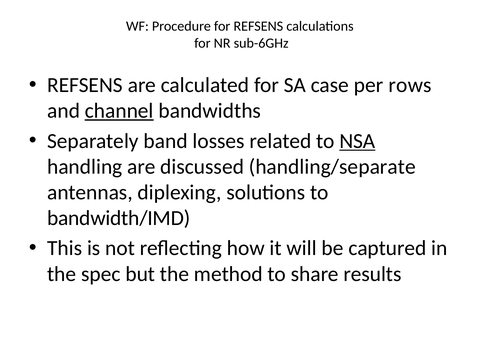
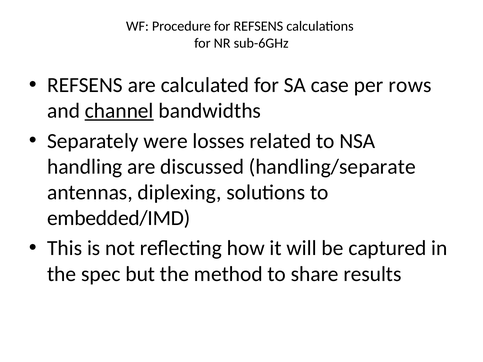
band: band -> were (166, 141)
NSA underline: present -> none (357, 141)
bandwidth/IMD: bandwidth/IMD -> embedded/IMD (119, 218)
